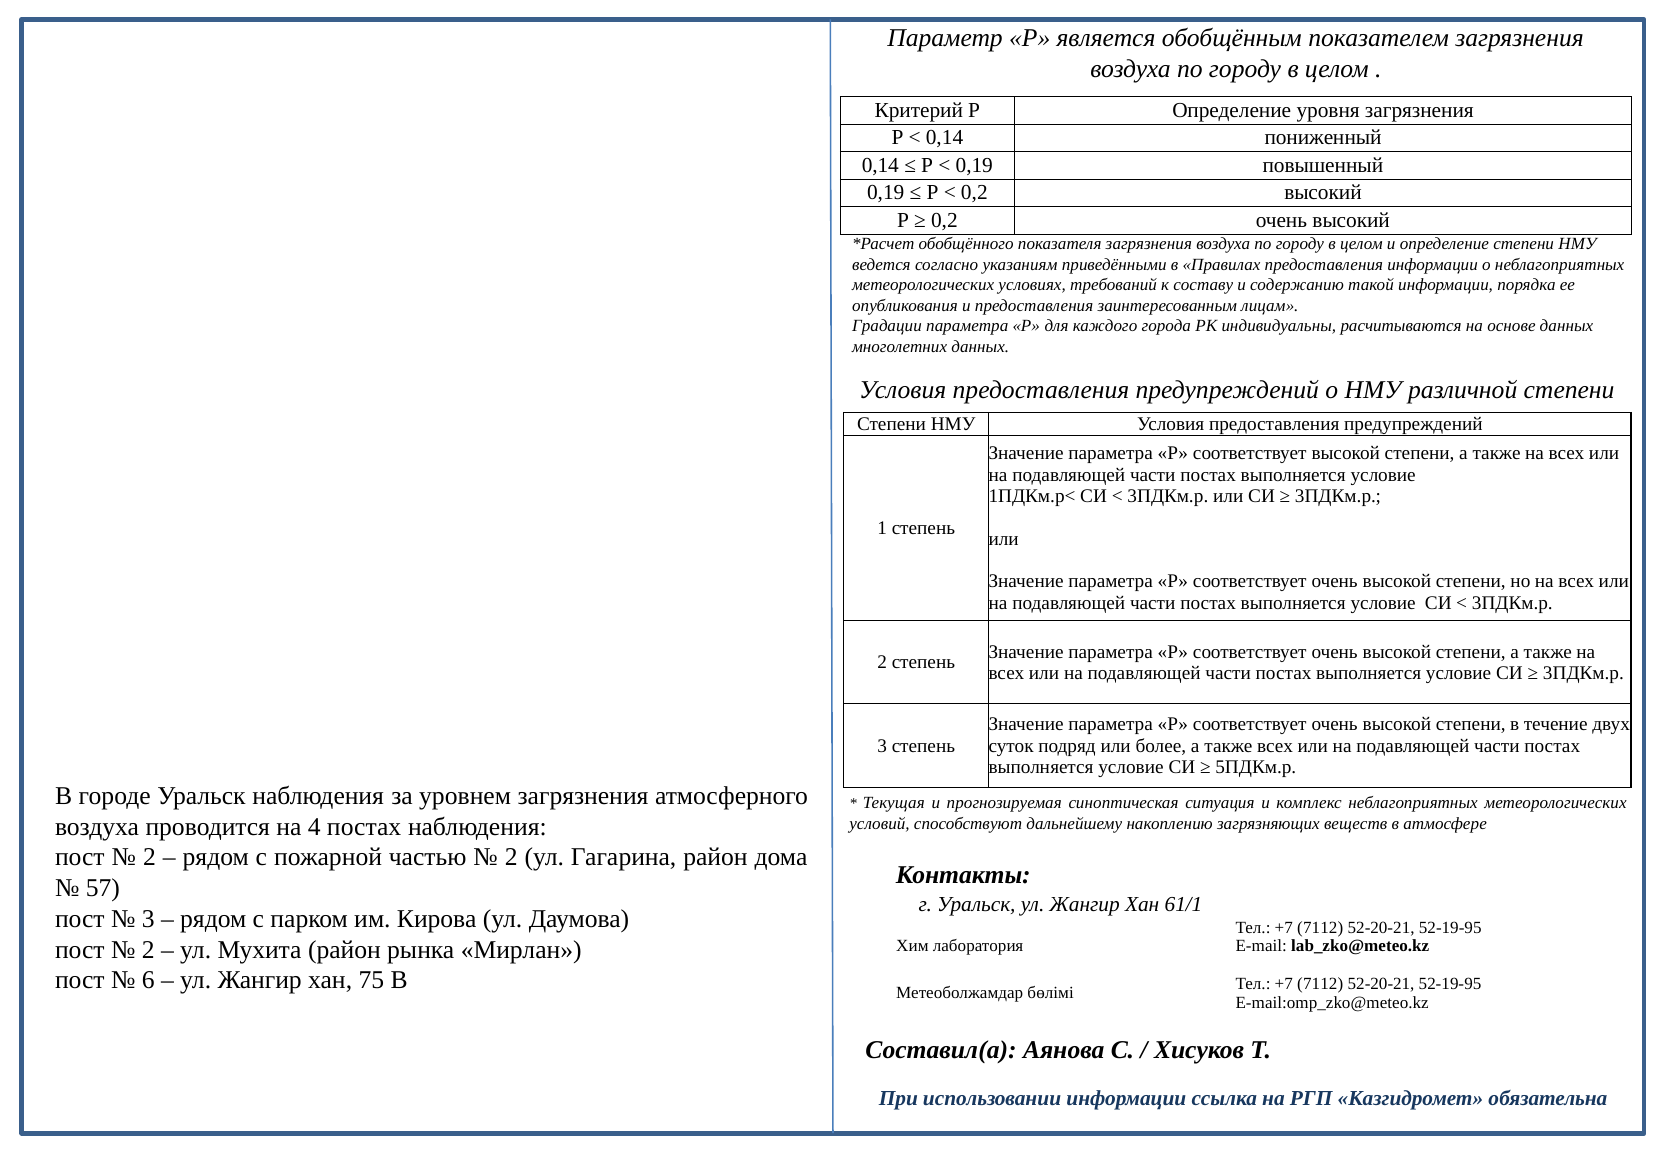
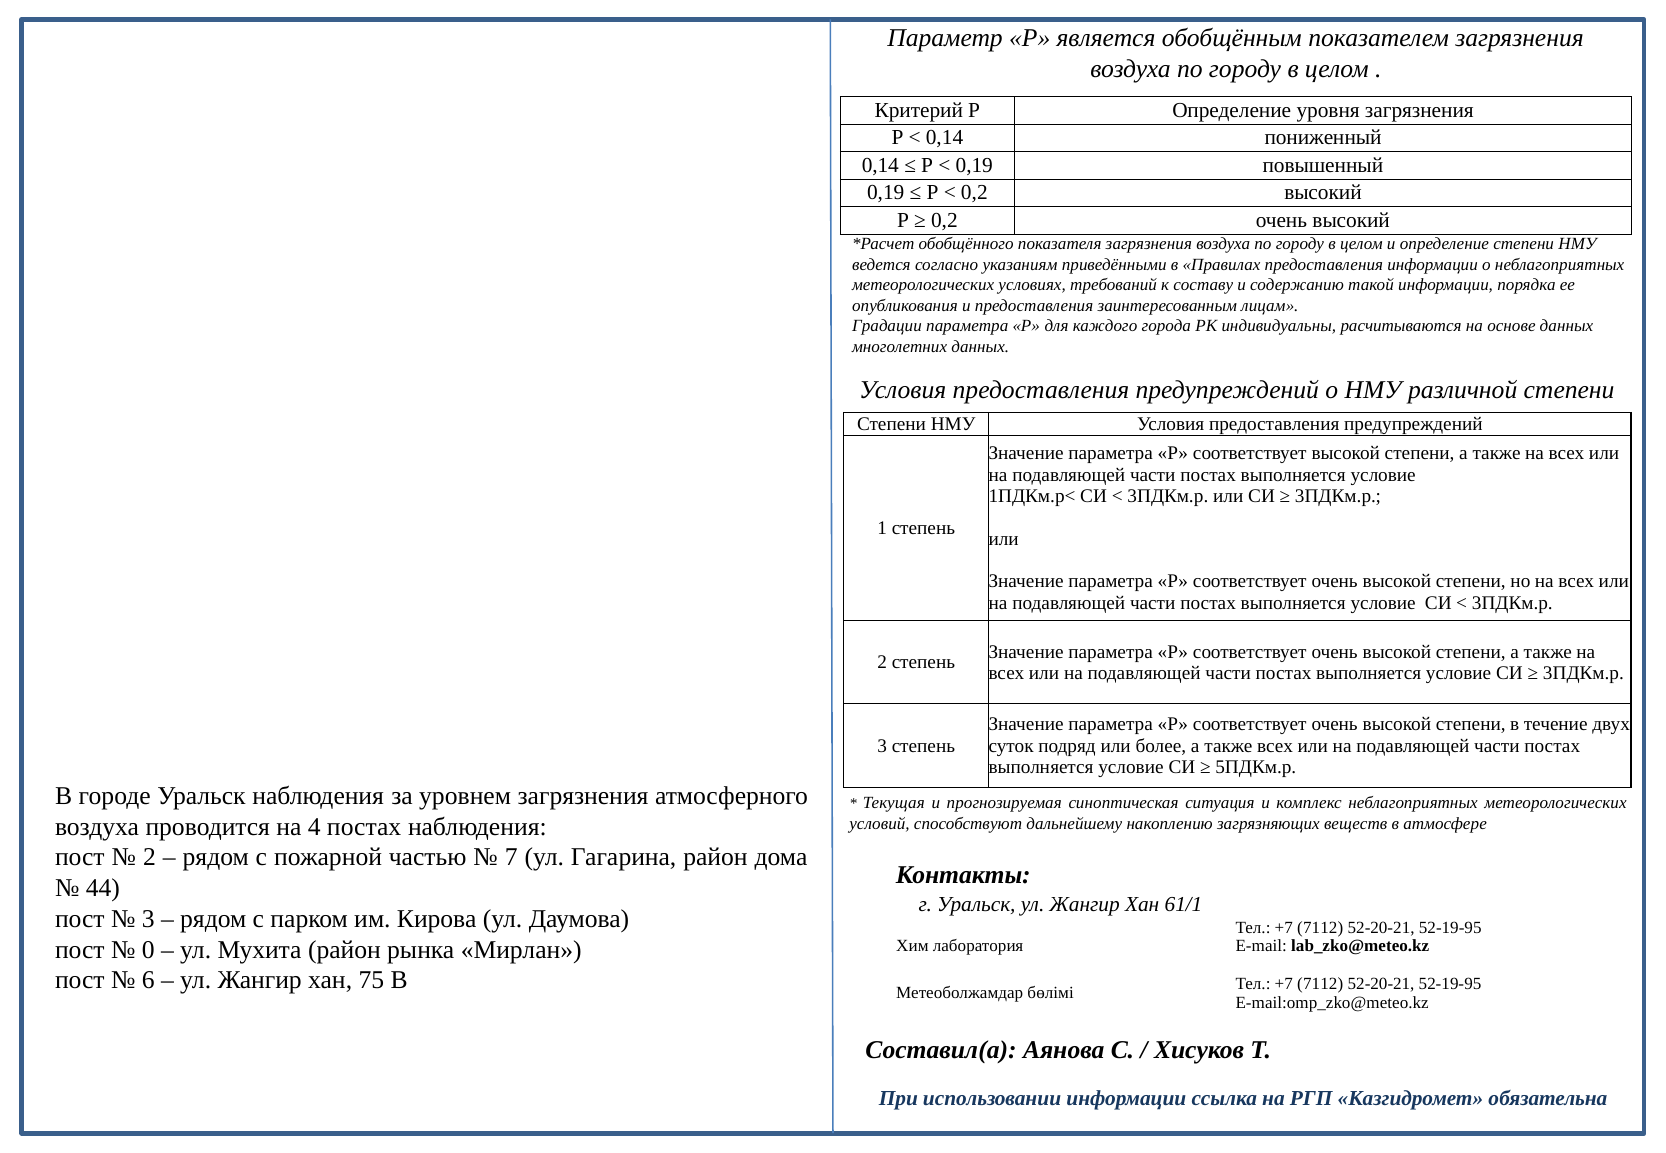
2: 2 -> 7 (511, 858)
57: 57 -> 44 (103, 888)
2: 2 -> 0 (148, 950)
